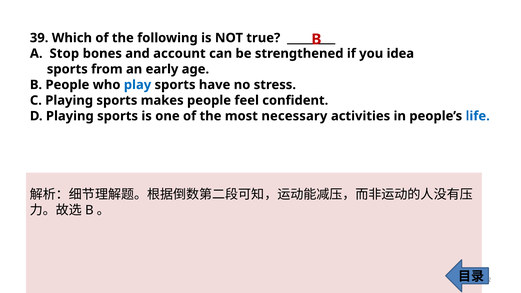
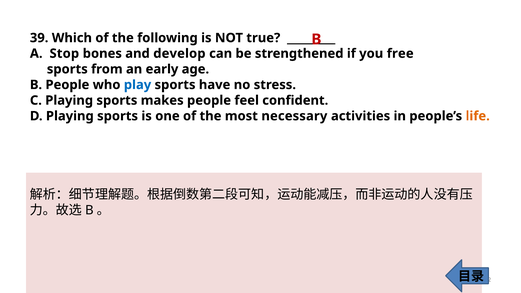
account: account -> develop (179, 54)
idea: idea -> free (400, 54)
life colour: blue -> orange (478, 116)
